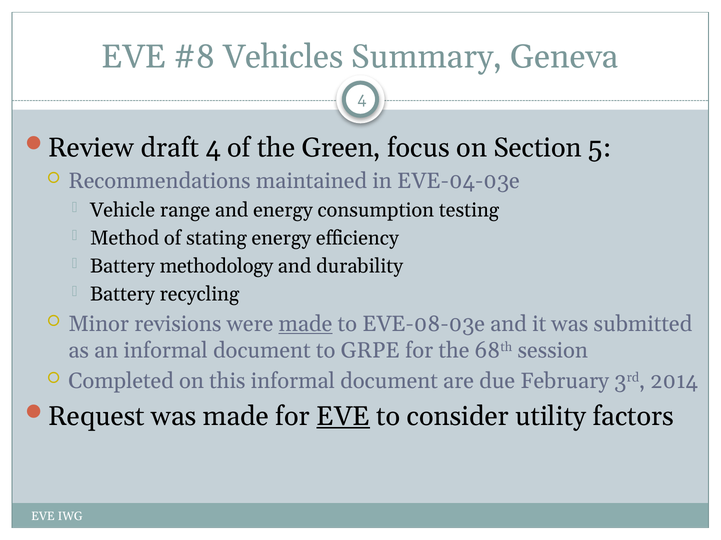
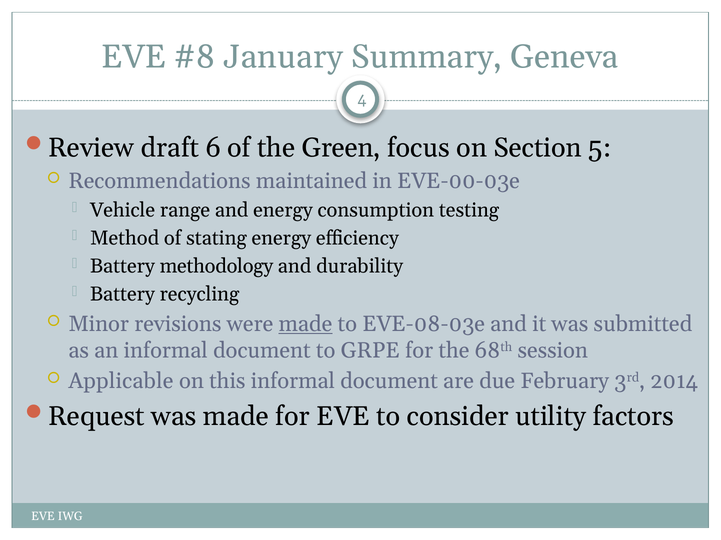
Vehicles: Vehicles -> January (283, 57)
draft 4: 4 -> 6 (213, 148)
EVE-04-03e: EVE-04-03e -> EVE-00-03e (458, 181)
Completed: Completed -> Applicable (121, 382)
EVE underline: present -> none (343, 417)
